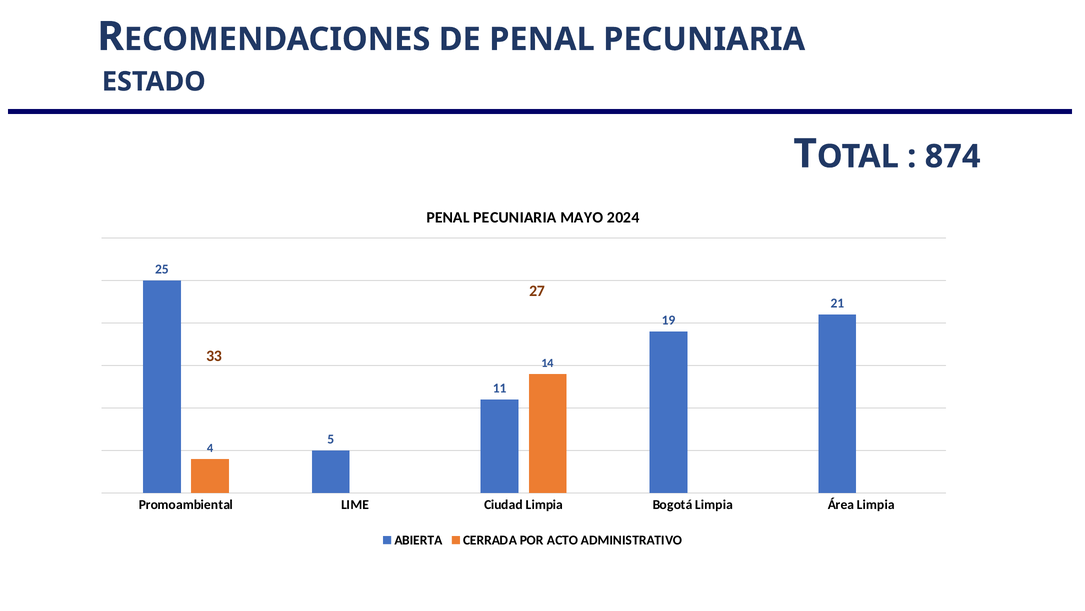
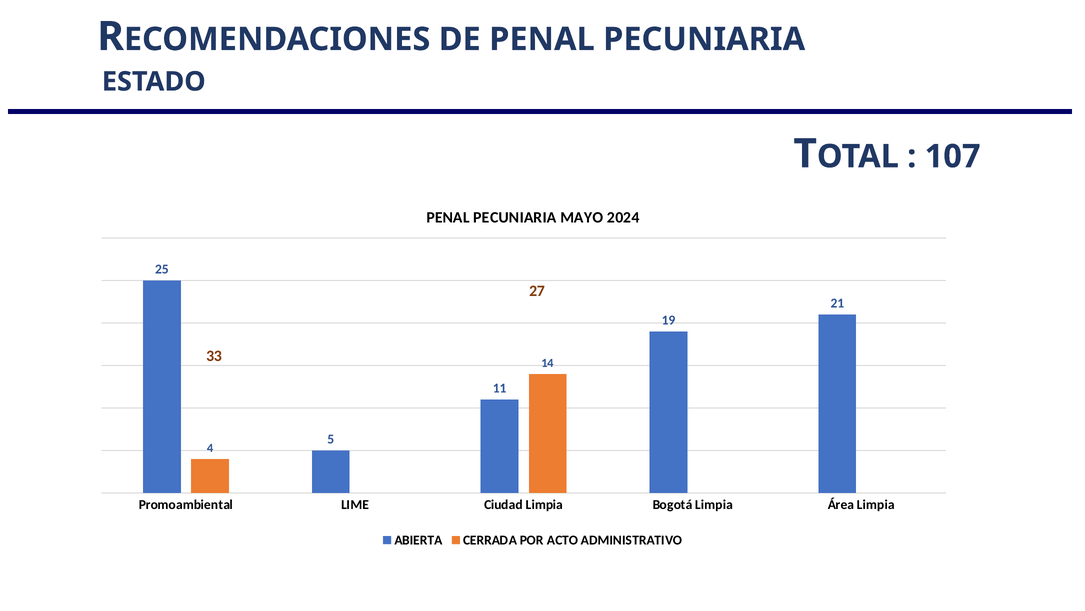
874: 874 -> 107 (953, 156)
